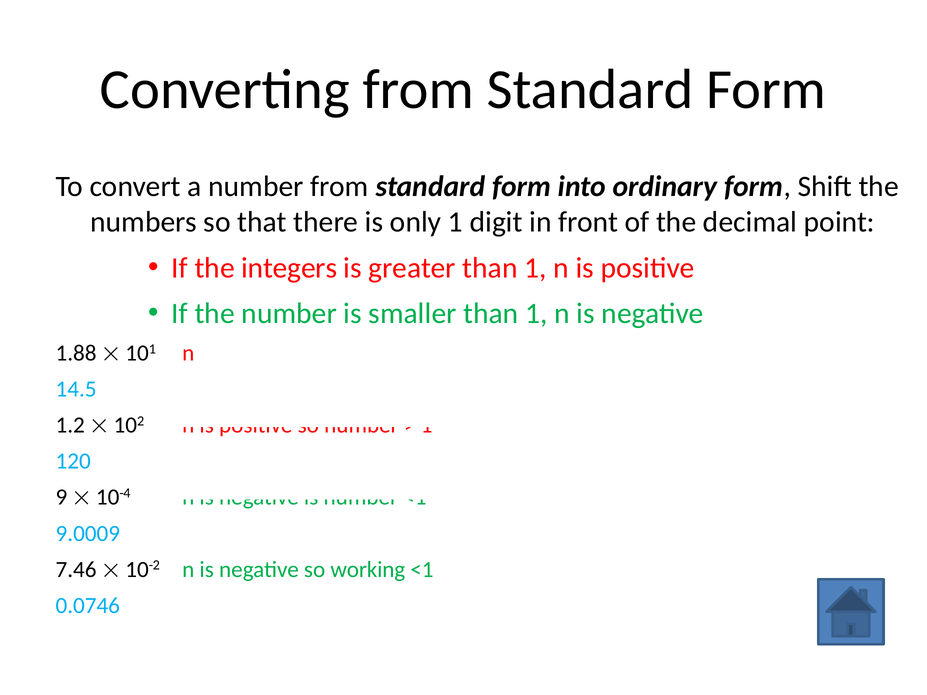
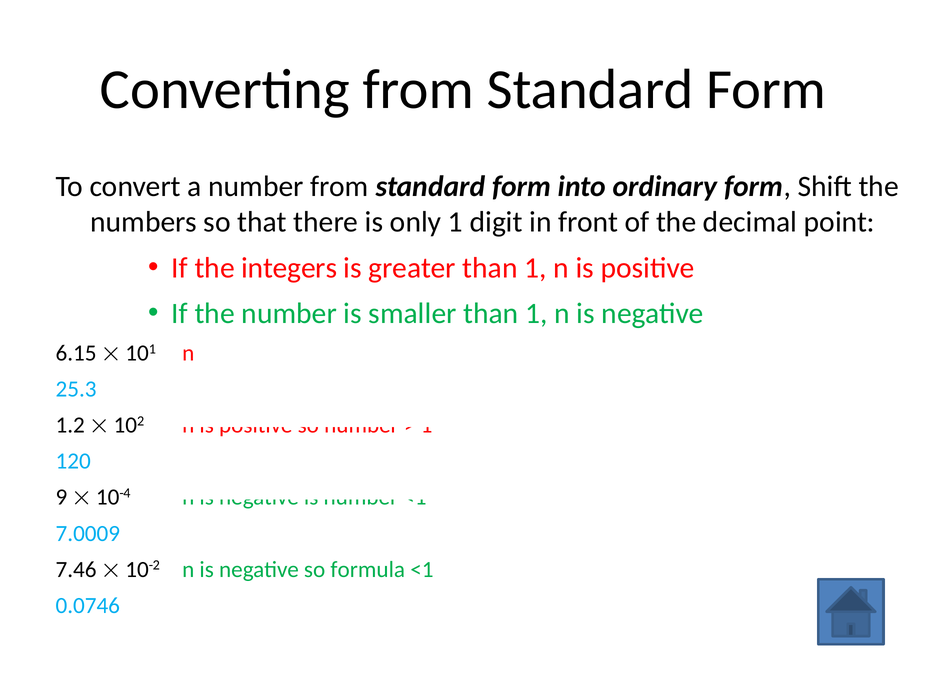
1.88: 1.88 -> 6.15 (76, 353)
14.5: 14.5 -> 25.3 (76, 389)
9.0009: 9.0009 -> 7.0009 (88, 534)
working: working -> formula (368, 570)
